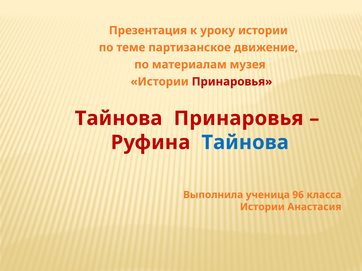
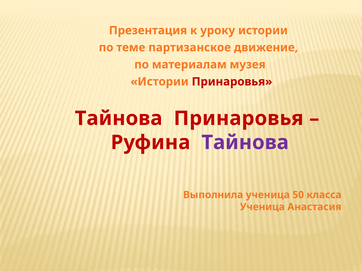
Тайнова colour: blue -> purple (245, 143)
96: 96 -> 50 (298, 195)
Истории: Истории -> Ученица (262, 207)
